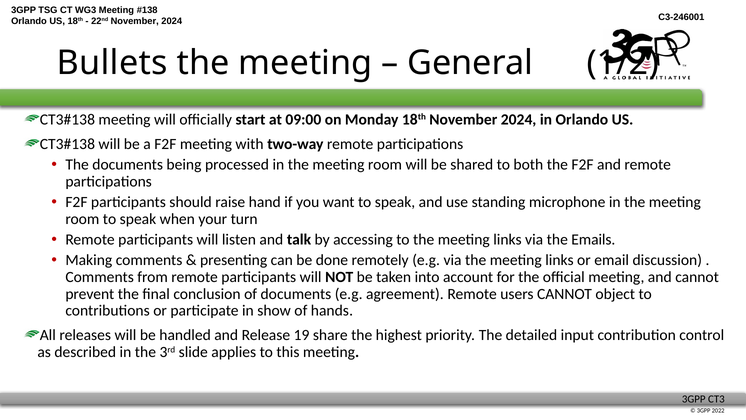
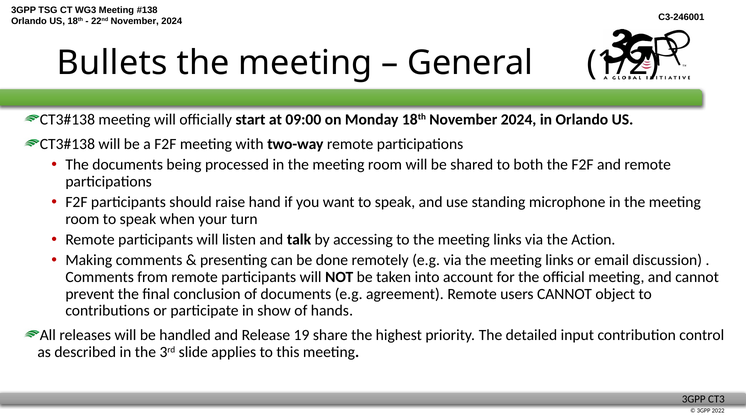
Emails: Emails -> Action (593, 239)
